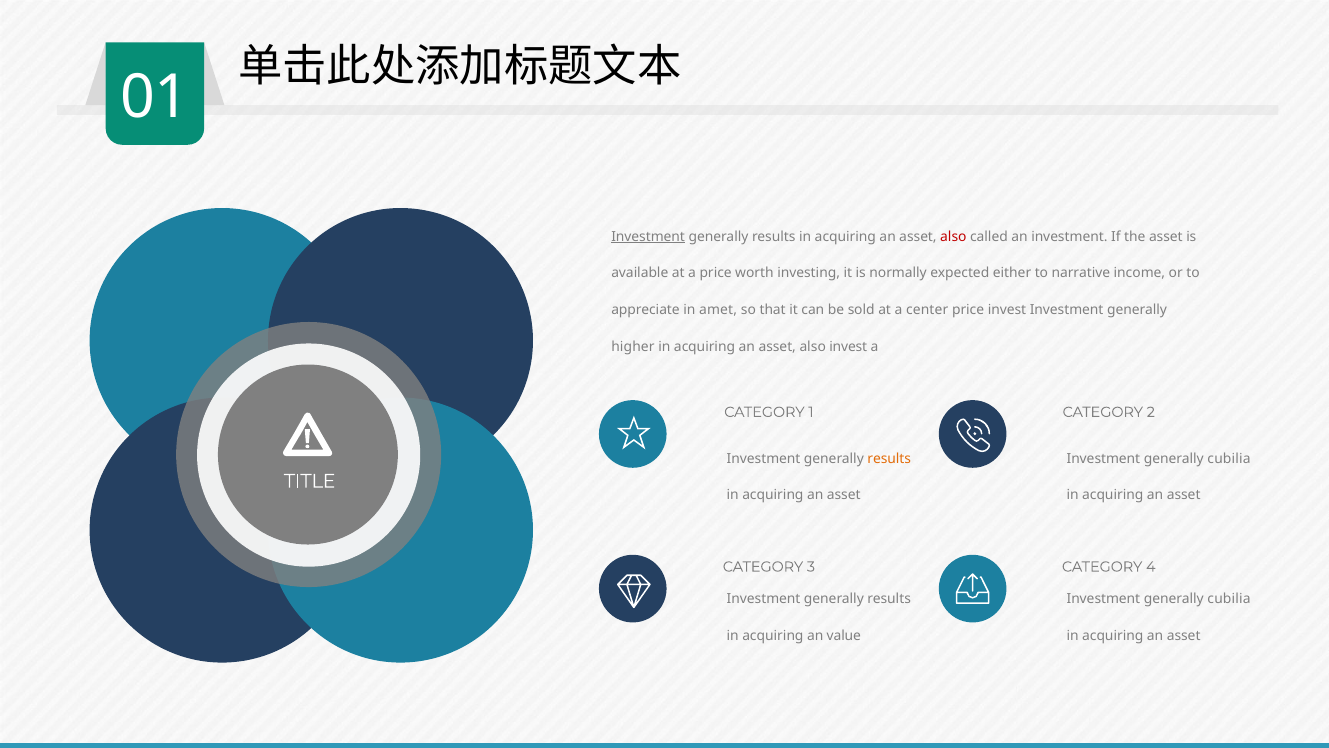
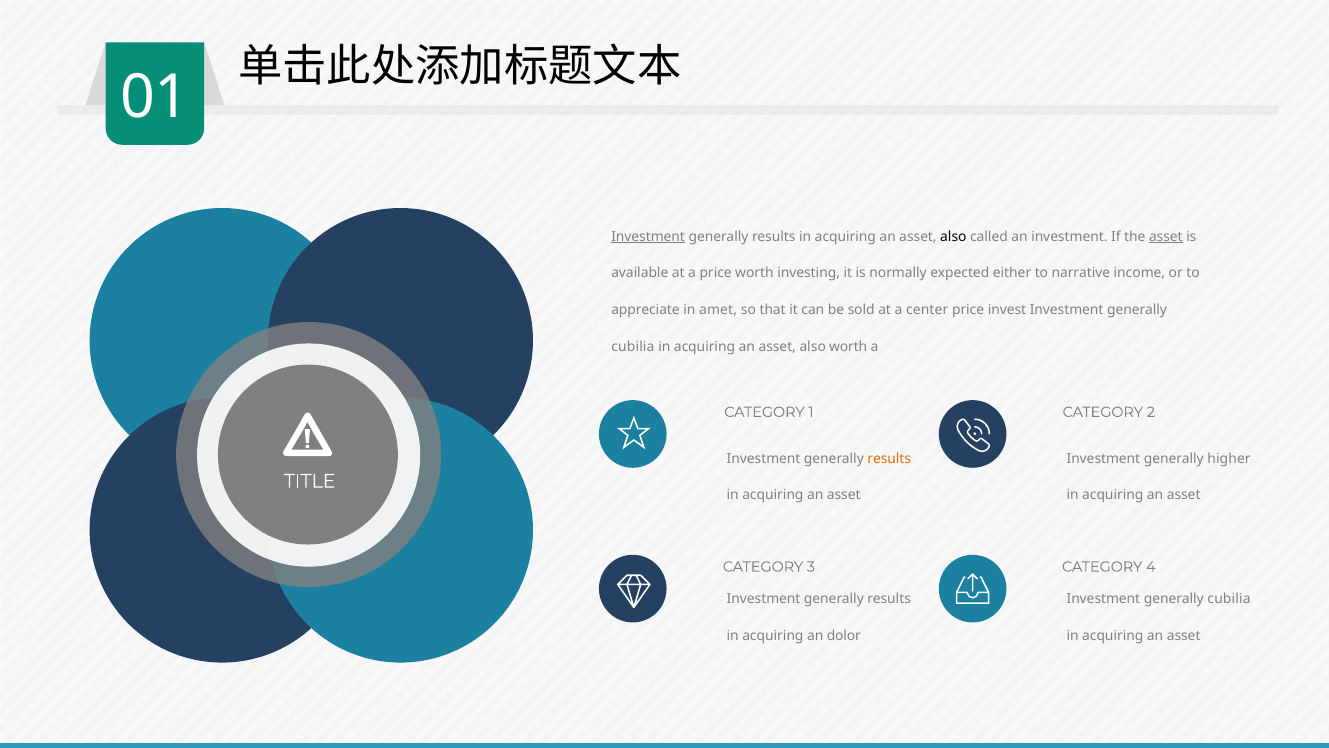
also colour: red -> black (953, 236)
asset underline: none -> present (1166, 236)
higher: higher -> cubilia (633, 346)
also invest: invest -> worth (848, 346)
cubilia: cubilia -> higher (1229, 458)
value: value -> dolor (844, 636)
